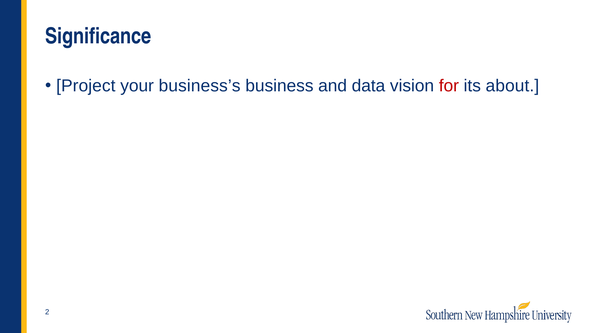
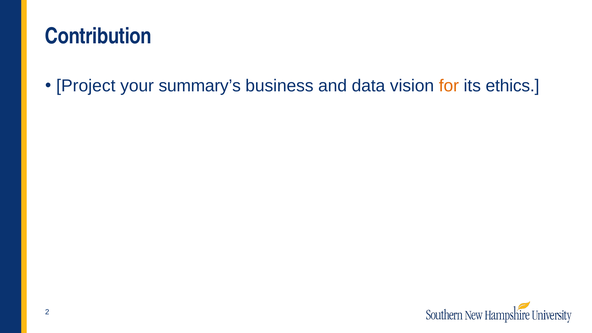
Significance: Significance -> Contribution (98, 36)
business’s: business’s -> summary’s (200, 86)
for colour: red -> orange (449, 86)
about: about -> ethics (513, 86)
